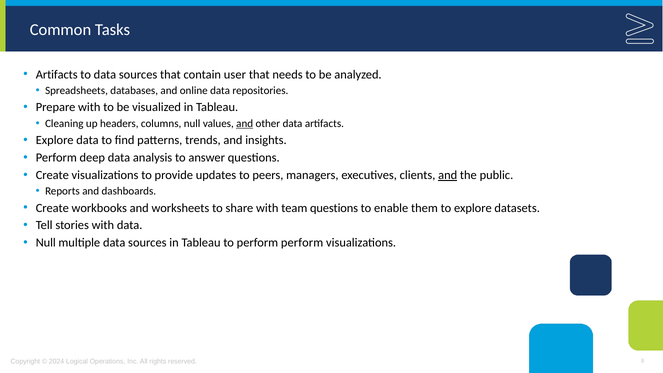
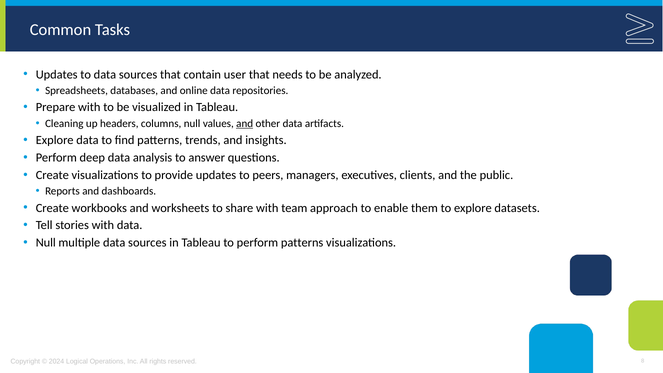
Artifacts: Artifacts -> Updates (57, 74)
and underline: present -> none (448, 175)
team questions: questions -> approach (334, 208)
perform perform: perform -> patterns (302, 243)
